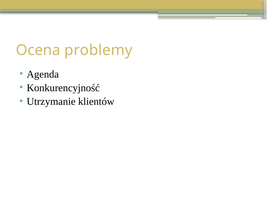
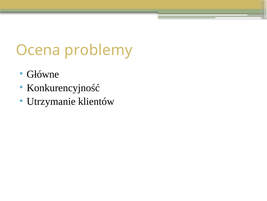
Agenda: Agenda -> Główne (43, 74)
